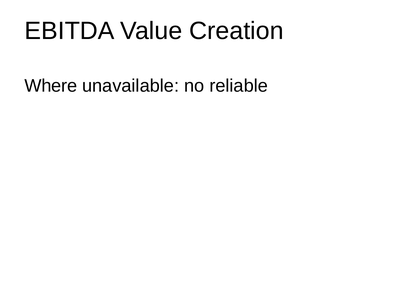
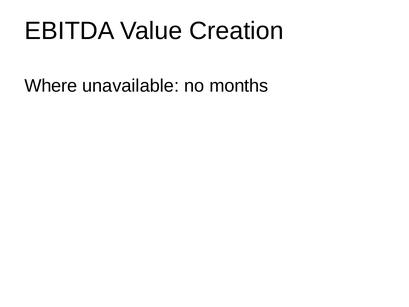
reliable: reliable -> months (239, 86)
